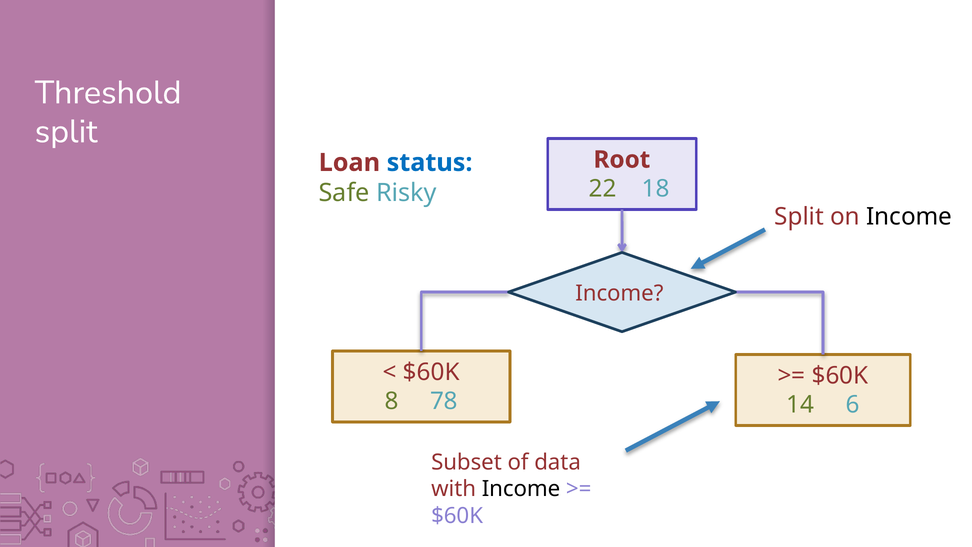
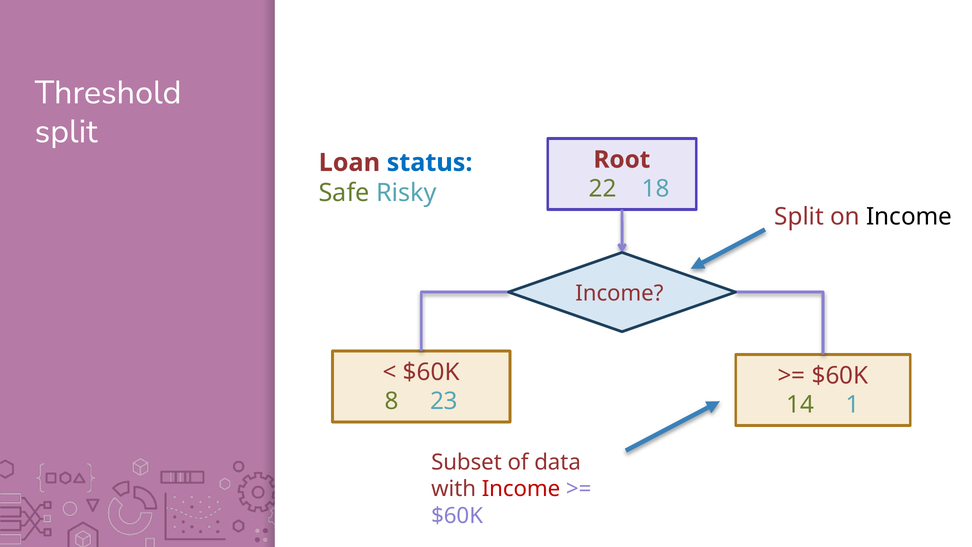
78: 78 -> 23 (444, 401)
6: 6 -> 1 (853, 405)
Income colour: black -> red (521, 489)
